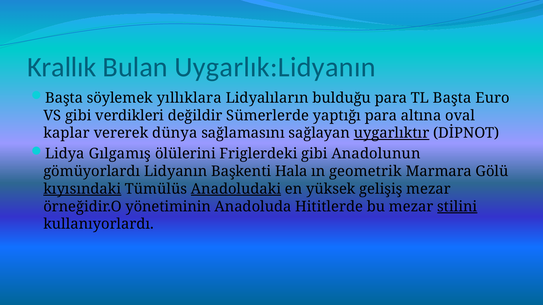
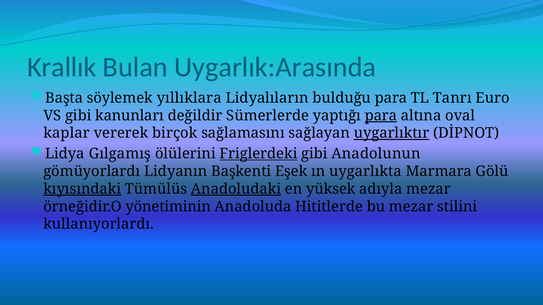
Uygarlık:Lidyanın: Uygarlık:Lidyanın -> Uygarlık:Arasında (275, 67)
TL Başta: Başta -> Tanrı (452, 98)
verdikleri: verdikleri -> kanunları (130, 116)
para underline: none -> present (381, 116)
dünya: dünya -> birçok (175, 133)
Friglerdeki underline: none -> present (259, 154)
Hala: Hala -> Eşek (291, 172)
geometrik: geometrik -> uygarlıkta (365, 172)
gelişiş: gelişiş -> adıyla (381, 189)
stilini underline: present -> none (457, 207)
